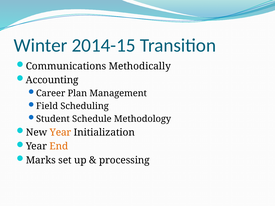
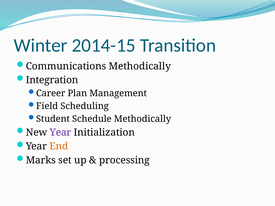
Accounting: Accounting -> Integration (52, 80)
Schedule Methodology: Methodology -> Methodically (142, 119)
Year colour: orange -> purple (61, 133)
